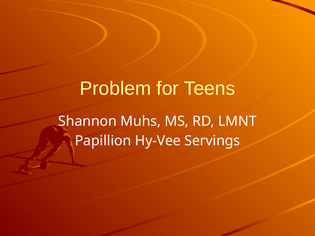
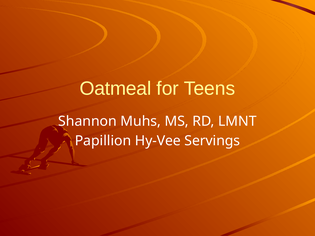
Problem: Problem -> Oatmeal (115, 89)
